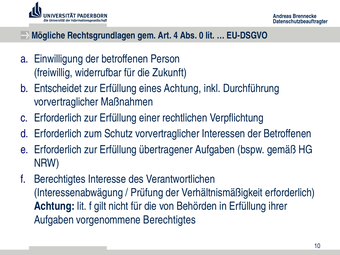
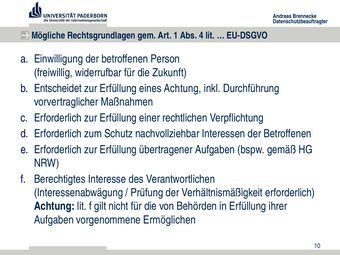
4: 4 -> 1 (176, 36)
0: 0 -> 4 (201, 36)
Schutz vorvertraglicher: vorvertraglicher -> nachvollziehbar (167, 134)
vorgenommene Berechtigtes: Berechtigtes -> Ermöglichen (170, 220)
